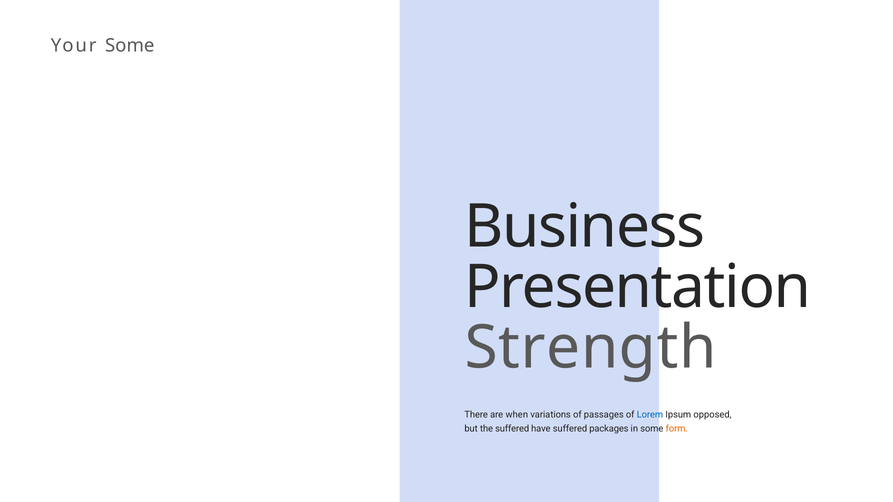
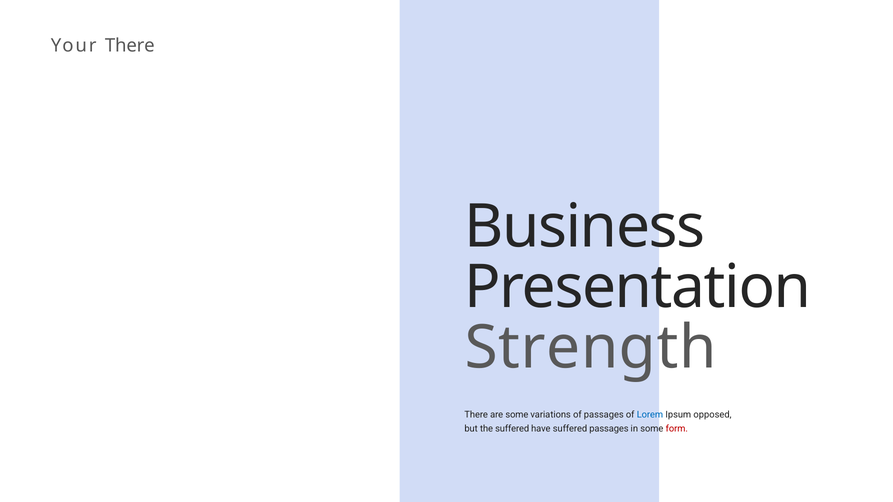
Your Some: Some -> There (130, 46)
are when: when -> some (517, 415)
suffered packages: packages -> passages (609, 429)
form colour: orange -> red (677, 429)
